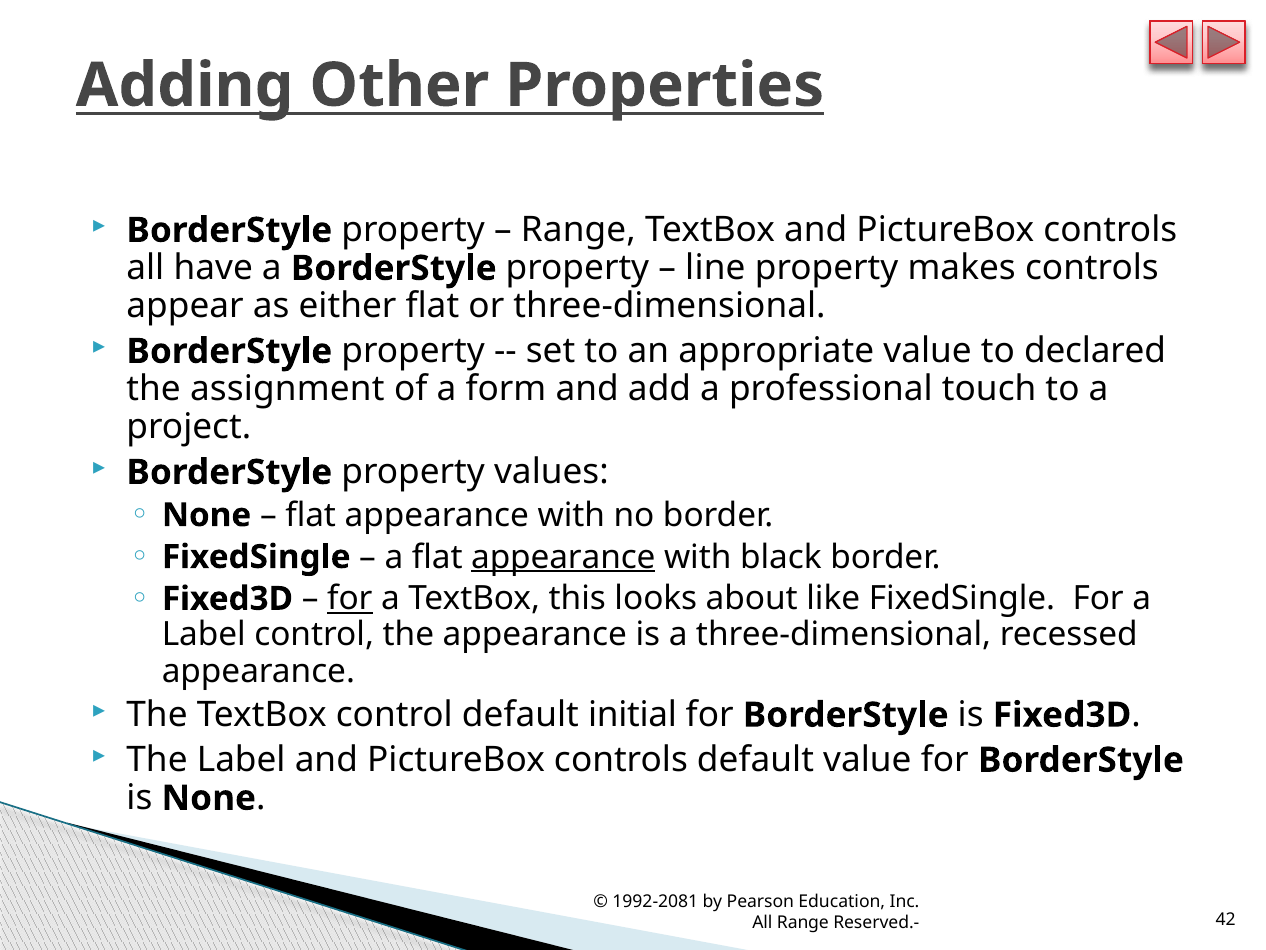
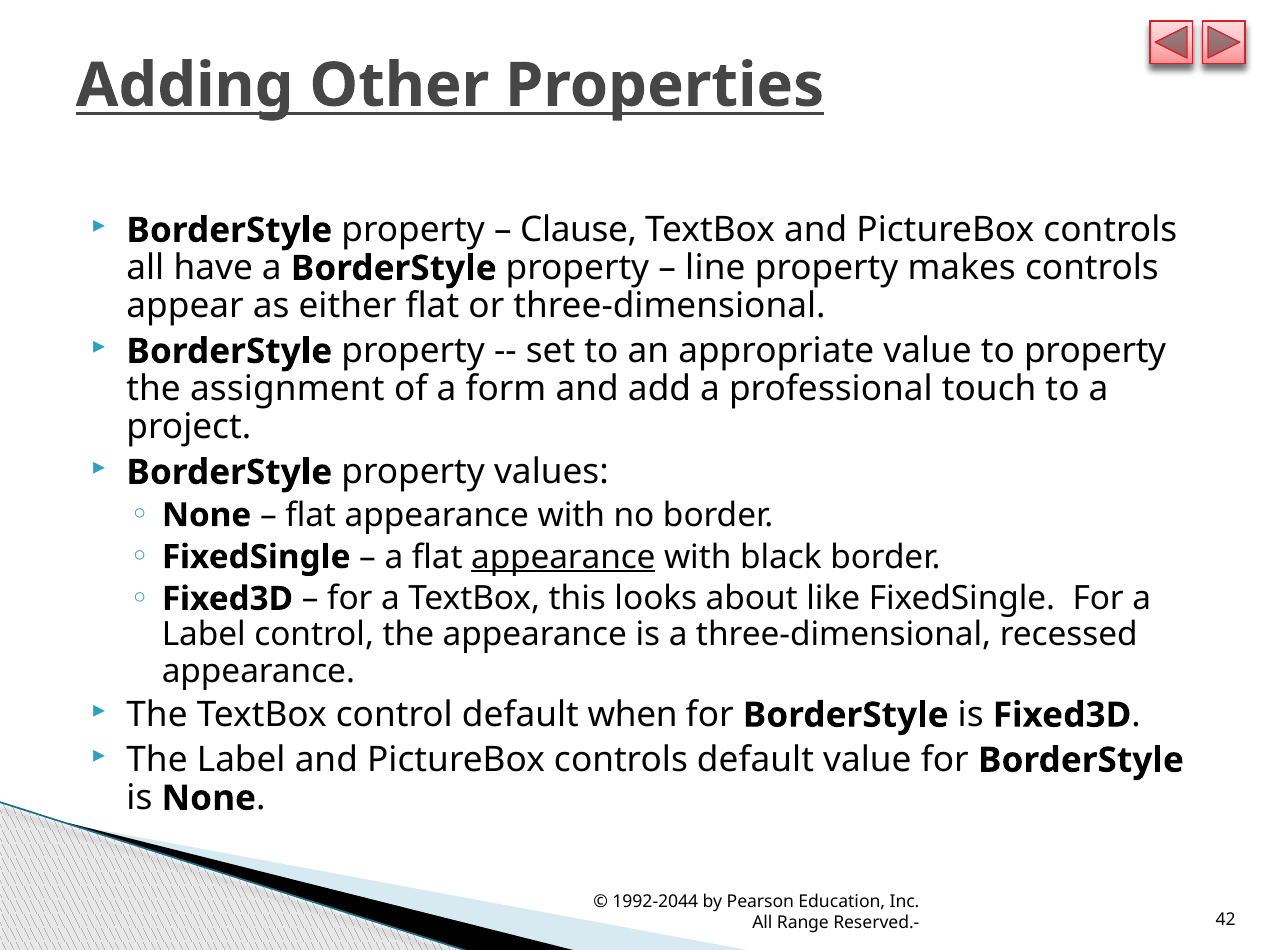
Range: Range -> Clause (579, 230)
to declared: declared -> property (1095, 351)
for underline: present -> none (350, 599)
initial: initial -> when (633, 715)
1992-2081: 1992-2081 -> 1992-2044 (655, 901)
